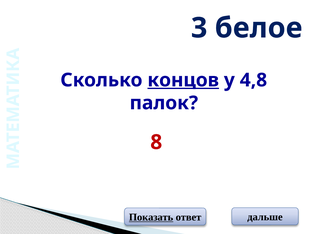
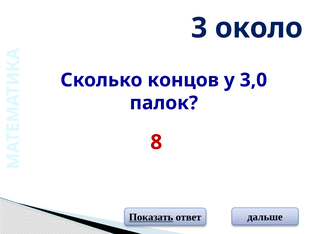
белое: белое -> около (259, 28)
концов underline: present -> none (183, 80)
4,8: 4,8 -> 3,0 (253, 80)
